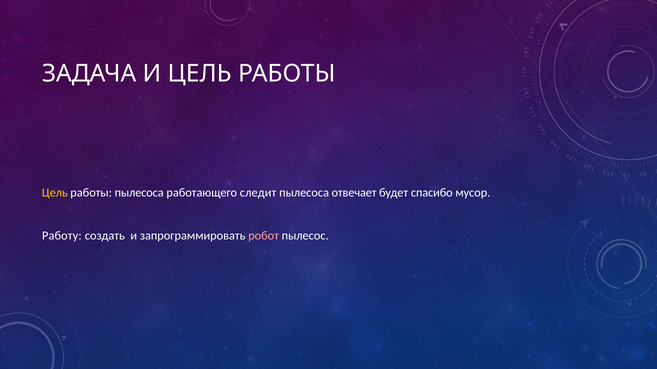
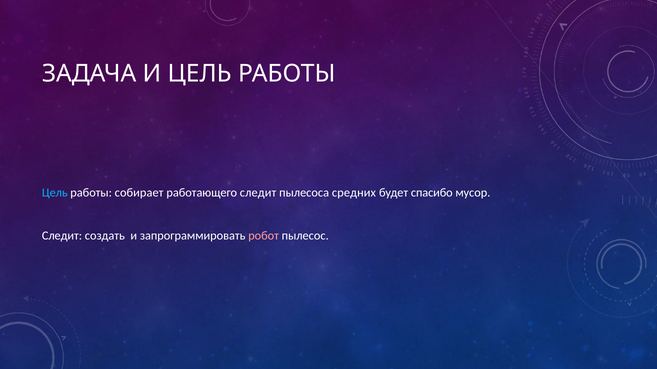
Цель colour: yellow -> light blue (55, 193)
работы пылесоса: пылесоса -> собирает (139, 193)
отвечает: отвечает -> средних (354, 193)
Работу: Работу -> Следит (62, 236)
